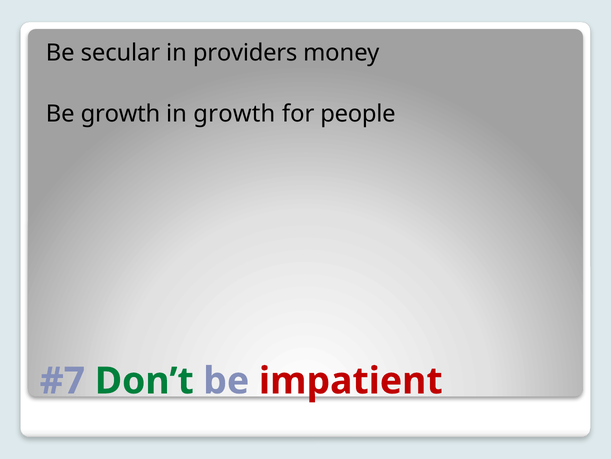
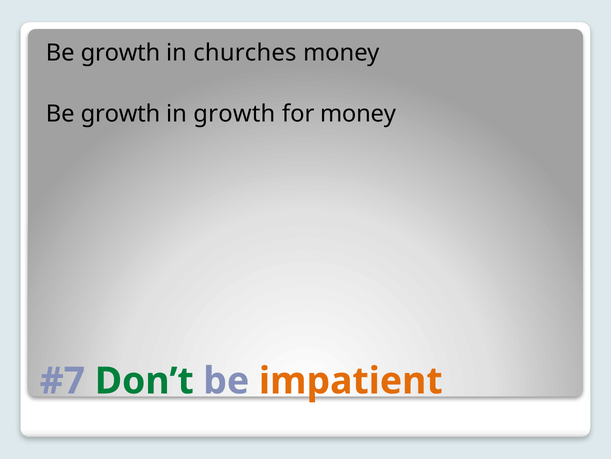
secular: secular -> growth (120, 53)
providers: providers -> churches (245, 53)
for people: people -> money (358, 114)
impatient colour: red -> orange (351, 380)
